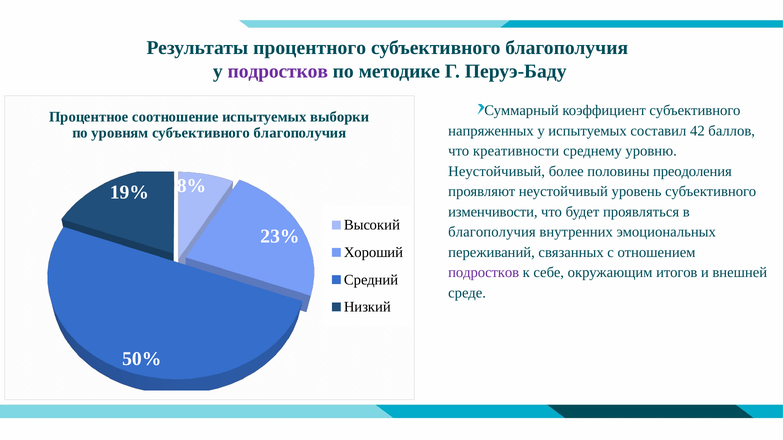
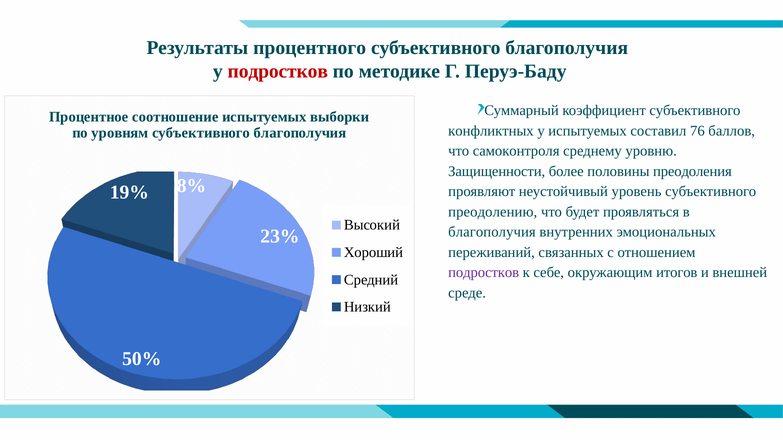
подростков colour: purple -> red (278, 71)
напряженных: напряженных -> конфликтных (491, 131)
42: 42 -> 76 (697, 131)
креативности: креативности -> самоконтроля (516, 151)
Неустойчивый: Неустойчивый -> Защищенности (497, 172)
изменчивости: изменчивости -> преодолению (493, 212)
